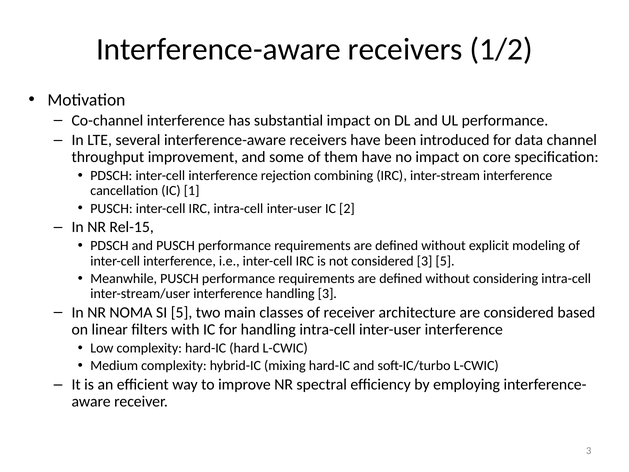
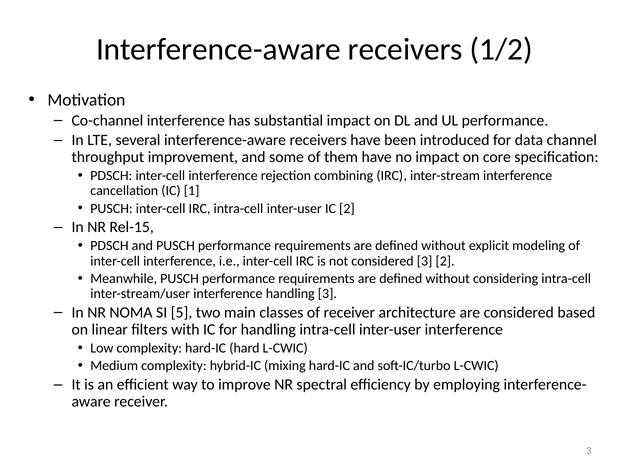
3 5: 5 -> 2 (445, 261)
